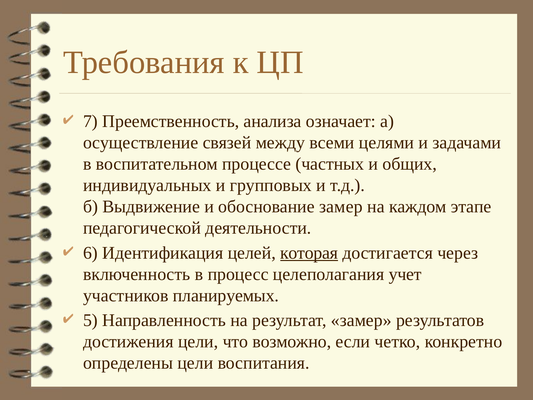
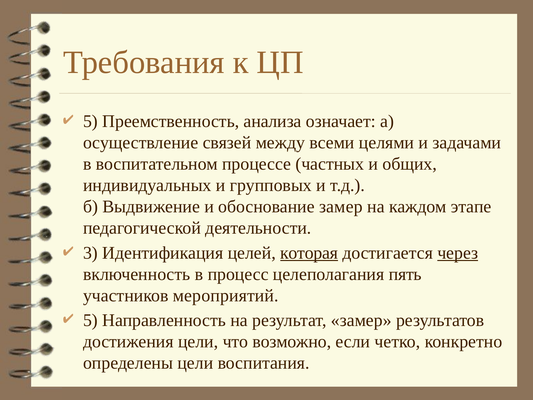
7: 7 -> 5 (90, 121)
6: 6 -> 3 (90, 253)
через underline: none -> present (458, 253)
учет: учет -> пять (405, 274)
планируемых: планируемых -> мероприятий (226, 295)
